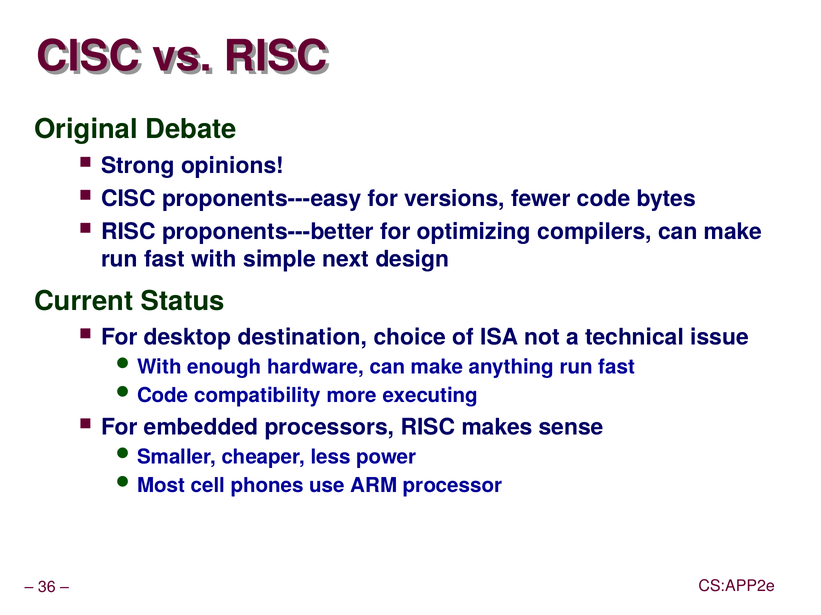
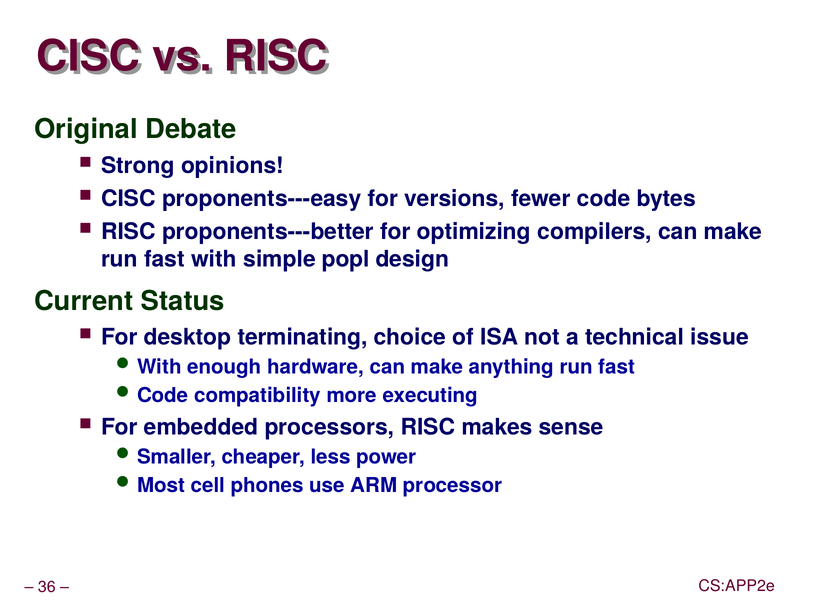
next: next -> popl (346, 259)
destination: destination -> terminating (302, 338)
